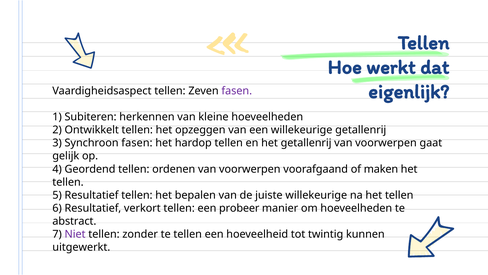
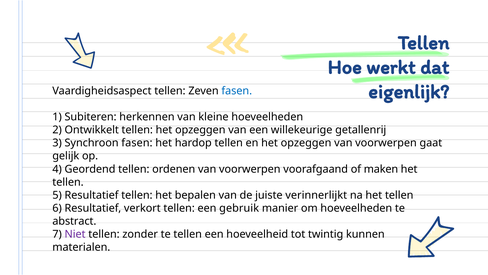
fasen colour: purple -> blue (237, 91)
en het getallenrij: getallenrij -> opzeggen (306, 143)
juiste willekeurige: willekeurige -> verinnerlijkt (316, 195)
probeer: probeer -> gebruik (239, 208)
uitgewerkt: uitgewerkt -> materialen (81, 247)
